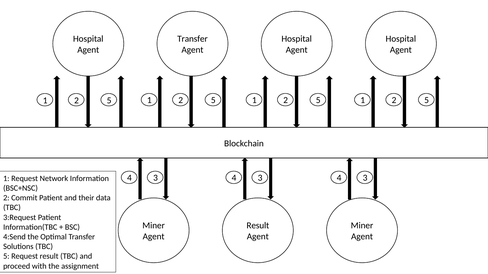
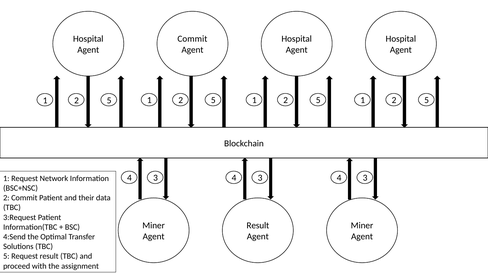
Transfer: Transfer -> Commit (192, 39)
